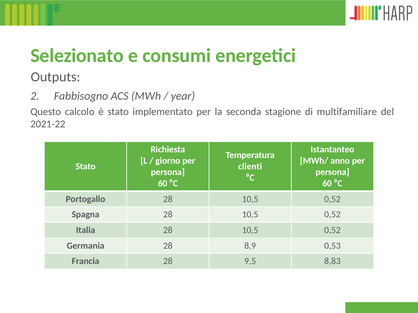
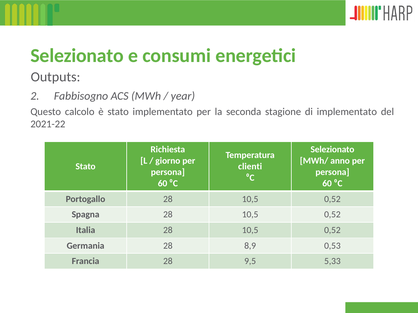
di multifamiliare: multifamiliare -> implementato (347, 112)
Istantanteo: Istantanteo -> Selezionato (332, 150)
8,83: 8,83 -> 5,33 (332, 262)
